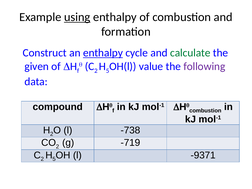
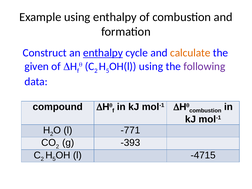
using underline: present -> none (77, 17)
calculate colour: green -> orange (190, 53)
value: value -> using (151, 66)
-738: -738 -> -771 (130, 130)
-719: -719 -> -393 (130, 143)
-9371: -9371 -> -4715 (203, 155)
